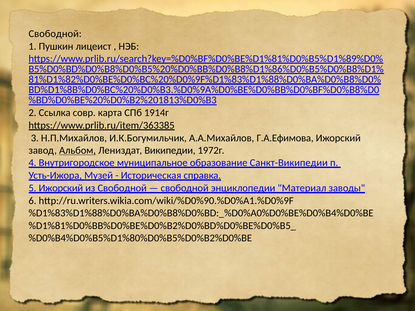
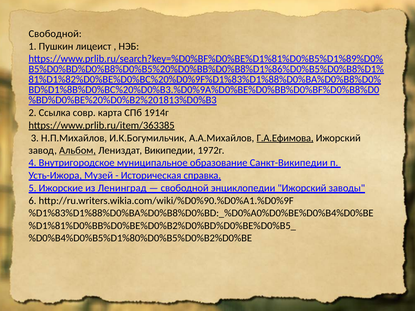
Г.А.Ефимова underline: none -> present (285, 138)
5 Ижорский: Ижорский -> Ижорские (61, 188)
из Свободной: Свободной -> Ленинград (122, 188)
энциклопедии Материал: Материал -> Ижорский (302, 188)
